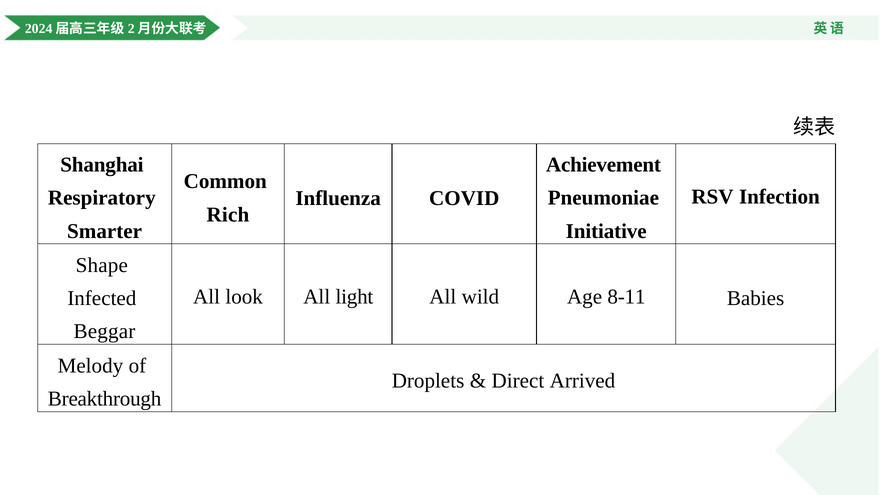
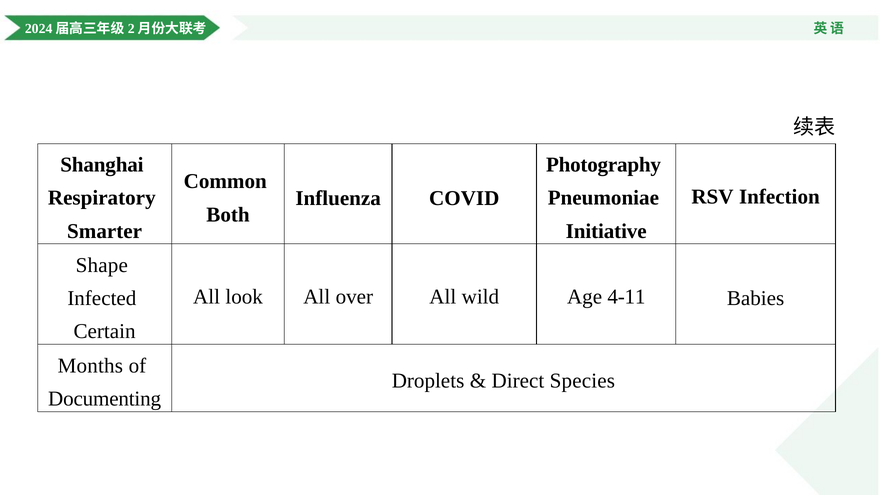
Achievement: Achievement -> Photography (603, 165)
Rich: Rich -> Both (228, 215)
light: light -> over (354, 297)
8-11: 8-11 -> 4-11 (626, 297)
Beggar: Beggar -> Certain (105, 331)
Melody: Melody -> Months (90, 366)
Arrived: Arrived -> Species (582, 381)
Breakthrough: Breakthrough -> Documenting (105, 399)
